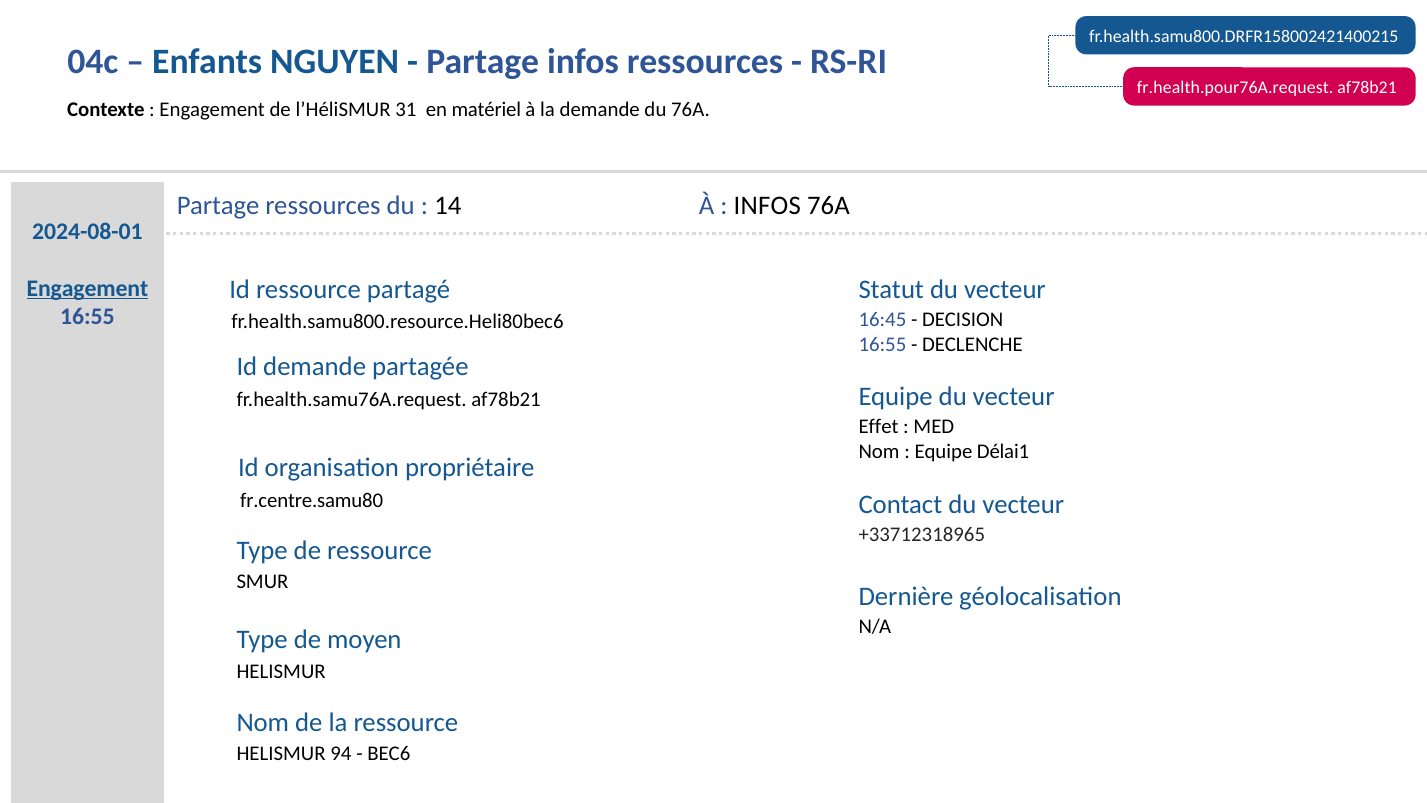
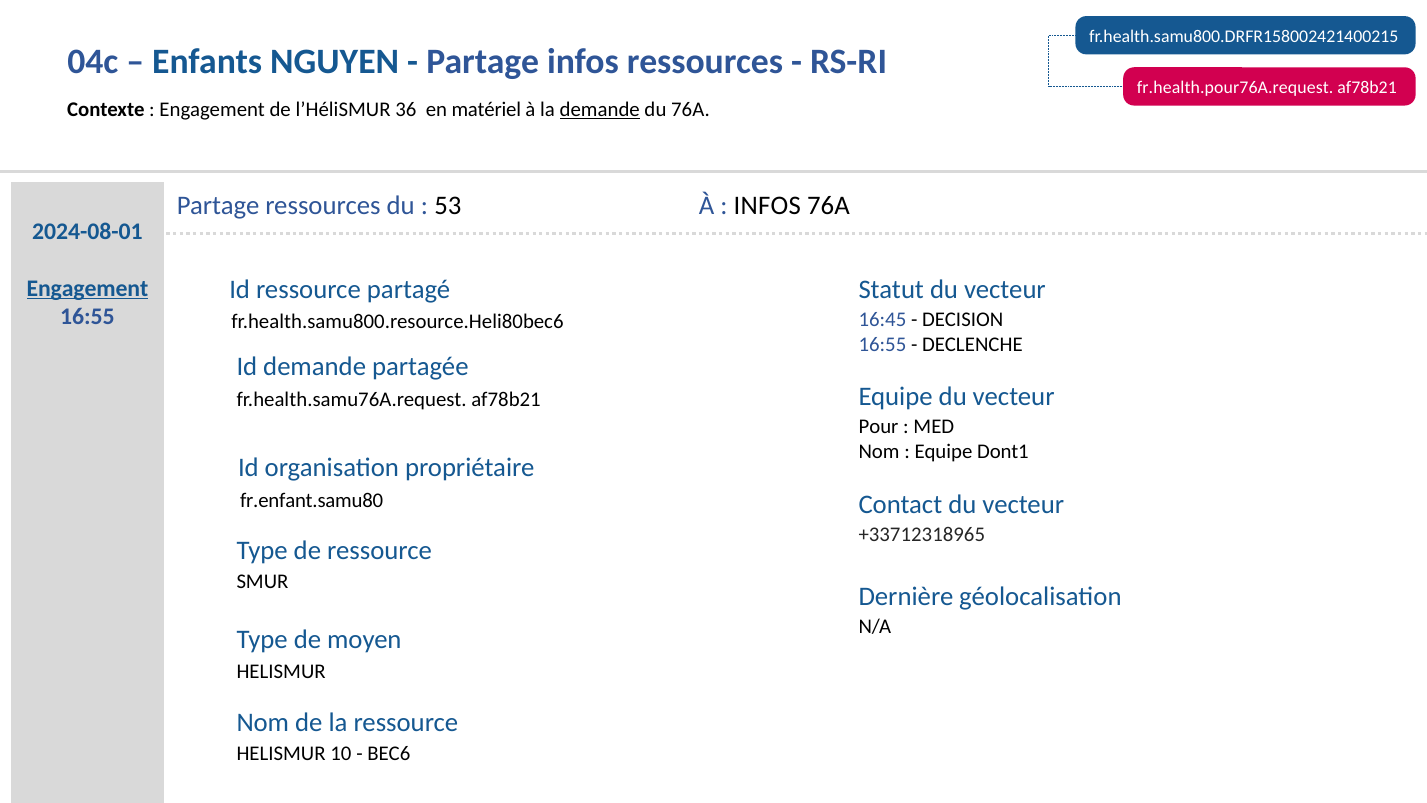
31: 31 -> 36 (406, 109)
demande underline: none -> present (600, 109)
14: 14 -> 53 (448, 206)
Effet: Effet -> Pour (879, 427)
Délai1: Délai1 -> Dont1 (1003, 452)
fr.centre.samu80: fr.centre.samu80 -> fr.enfant.samu80 (312, 500)
94: 94 -> 10 (341, 754)
